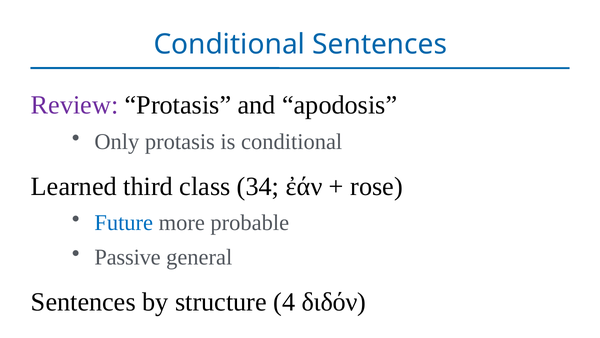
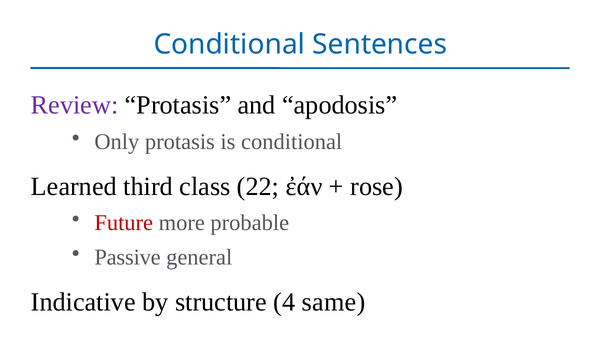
34: 34 -> 22 (258, 186)
Future colour: blue -> red (124, 223)
Sentences: Sentences -> Indicative (83, 302)
διδόν: διδόν -> same (334, 302)
